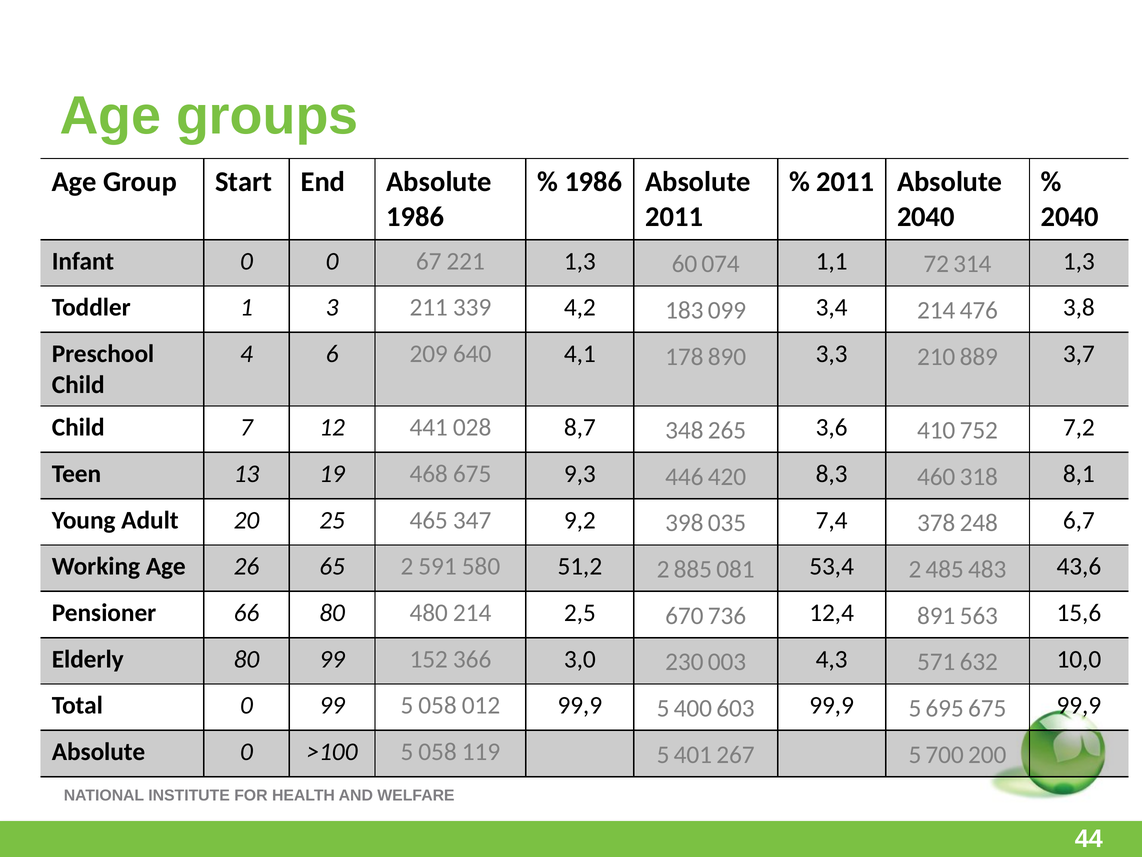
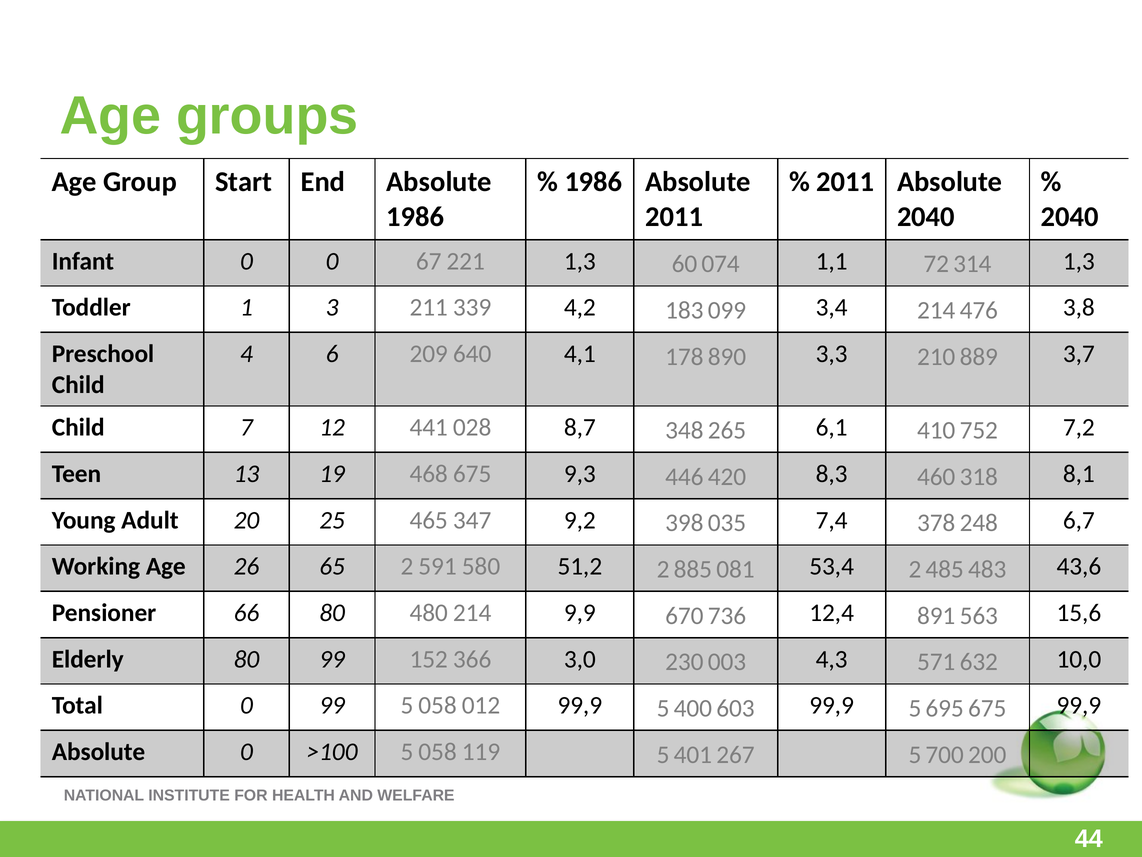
3,6: 3,6 -> 6,1 (832, 427)
2,5: 2,5 -> 9,9 (580, 612)
